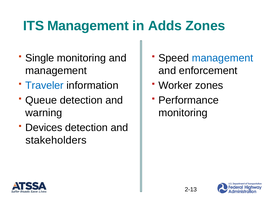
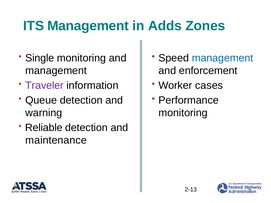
Traveler colour: blue -> purple (45, 86)
Worker zones: zones -> cases (209, 86)
Devices: Devices -> Reliable (44, 128)
stakeholders: stakeholders -> maintenance (56, 140)
